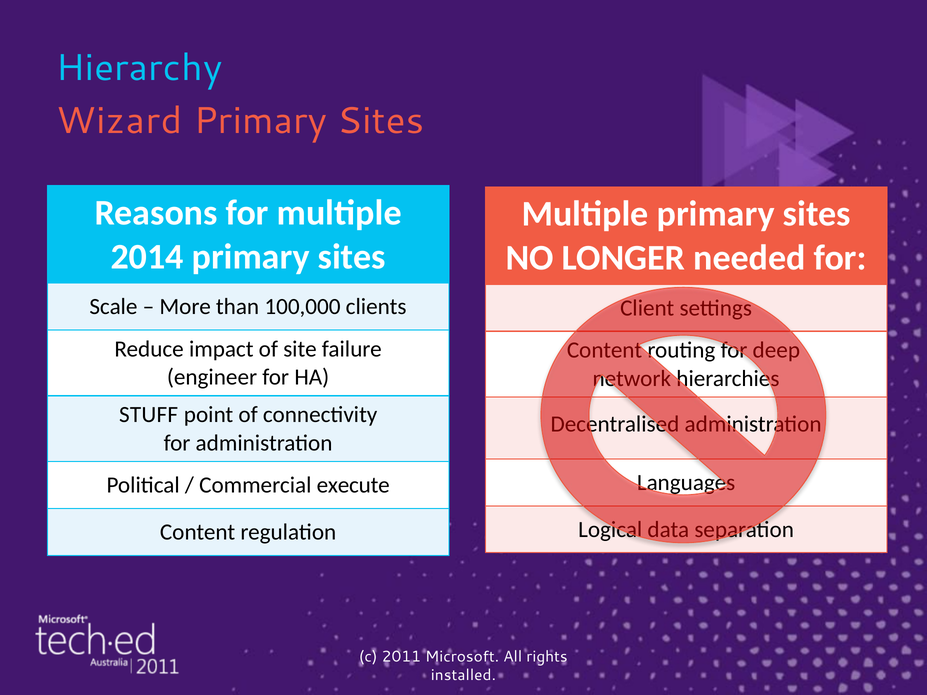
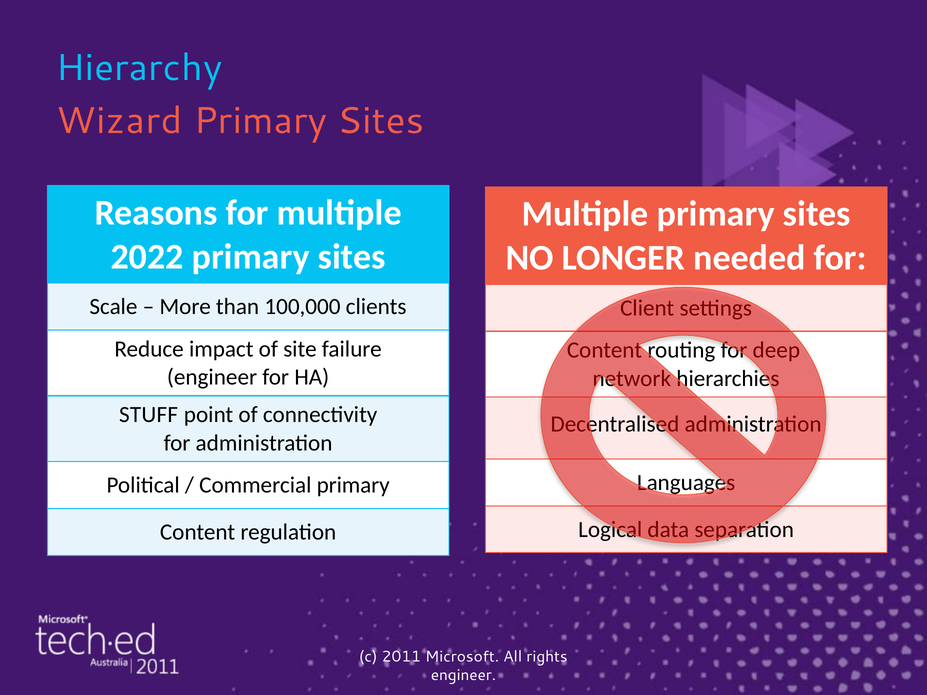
2014: 2014 -> 2022 (147, 257)
Commercial execute: execute -> primary (353, 485)
installed: installed -> engineer (463, 675)
